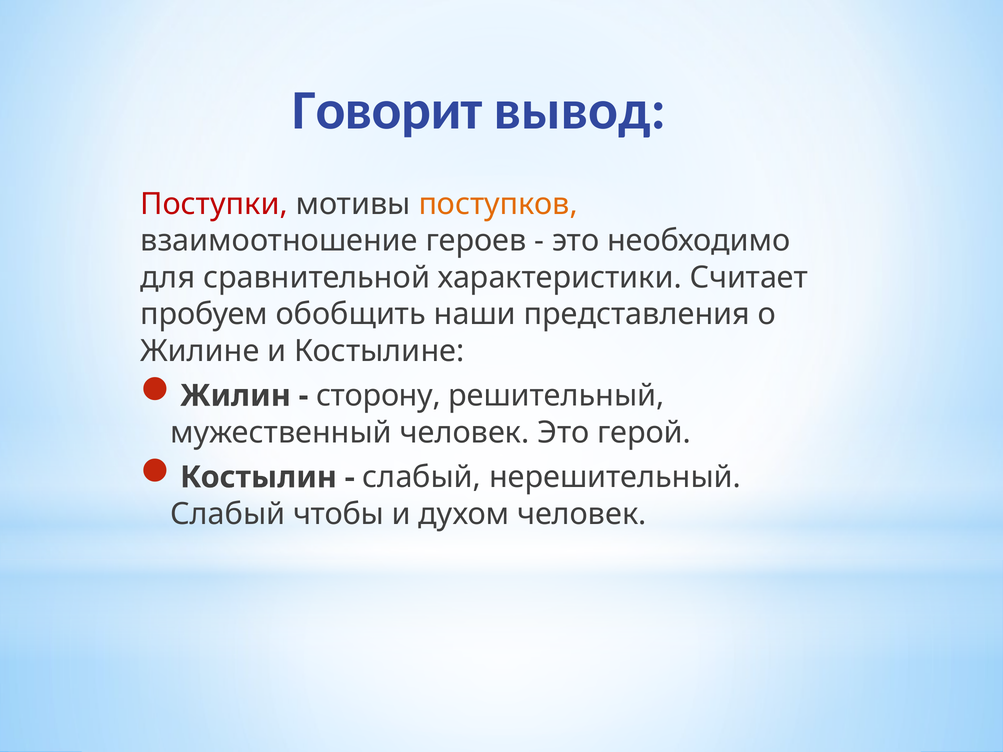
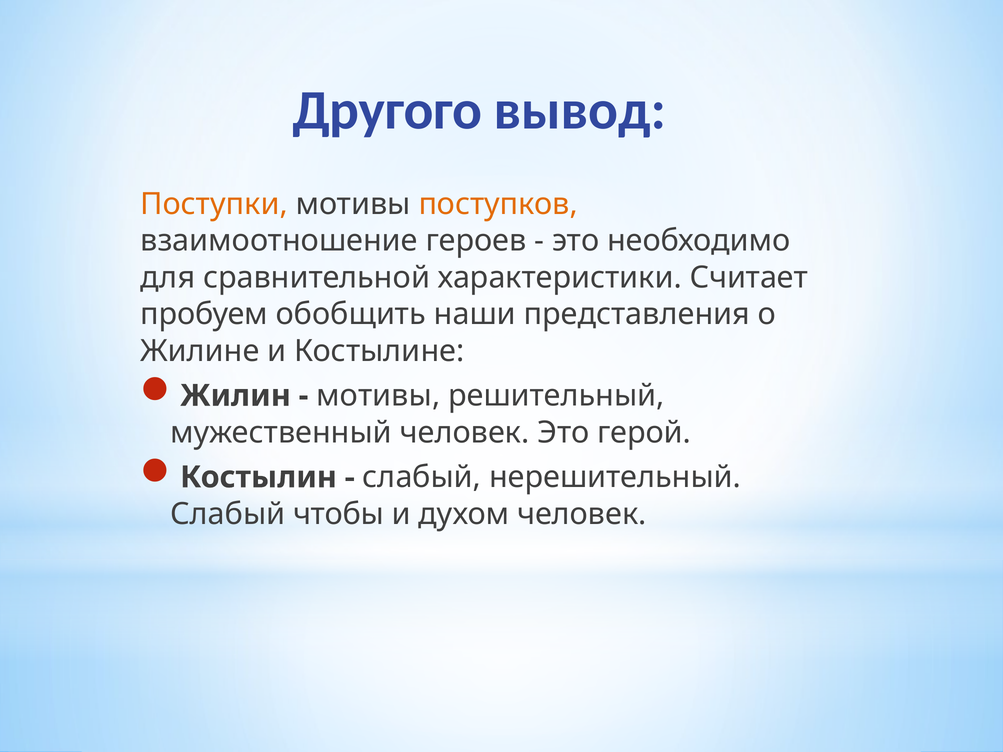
Говорит: Говорит -> Другого (387, 110)
Поступки colour: red -> orange (214, 204)
сторону: сторону -> мотивы (378, 396)
